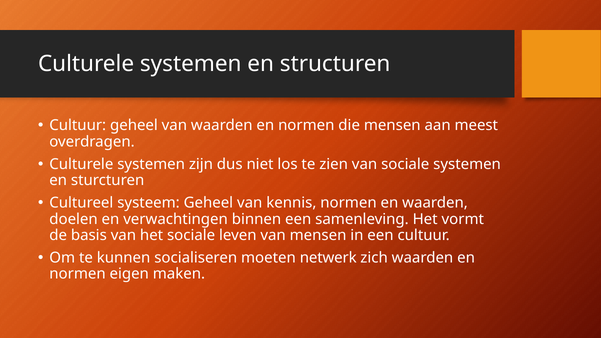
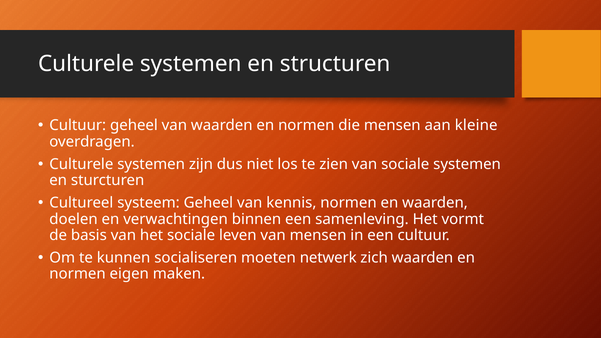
meest: meest -> kleine (476, 125)
